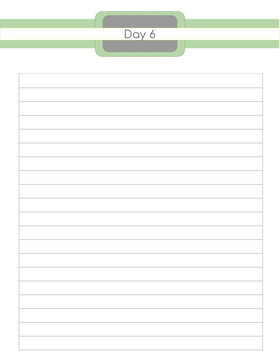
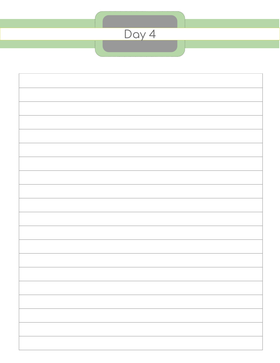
6: 6 -> 4 (153, 35)
